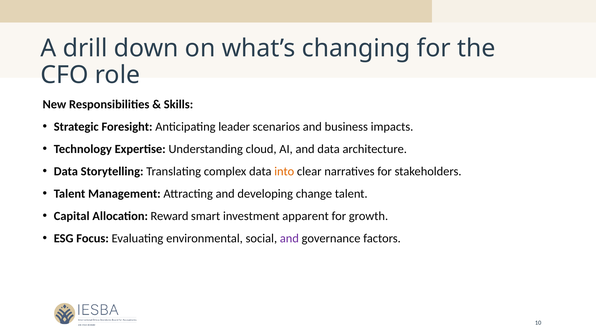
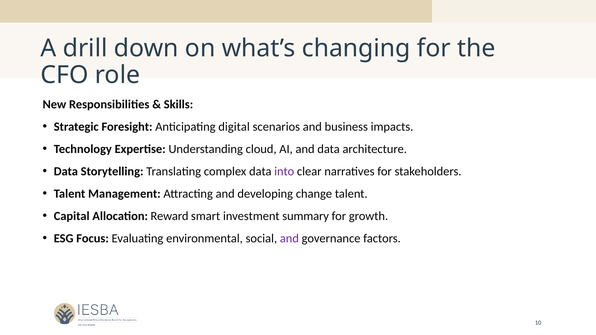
leader: leader -> digital (234, 127)
into colour: orange -> purple (284, 172)
apparent: apparent -> summary (306, 216)
